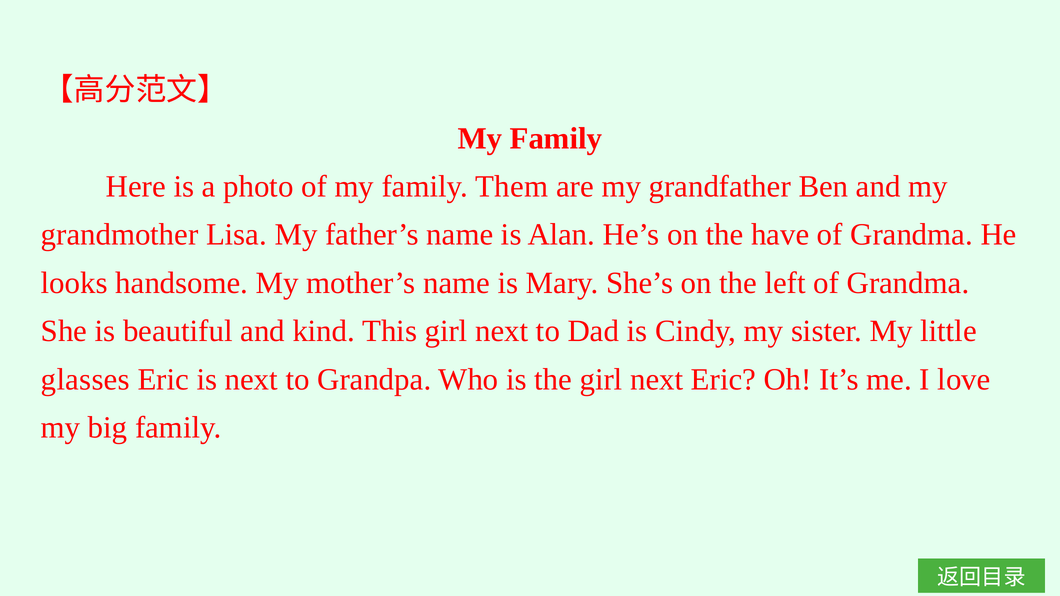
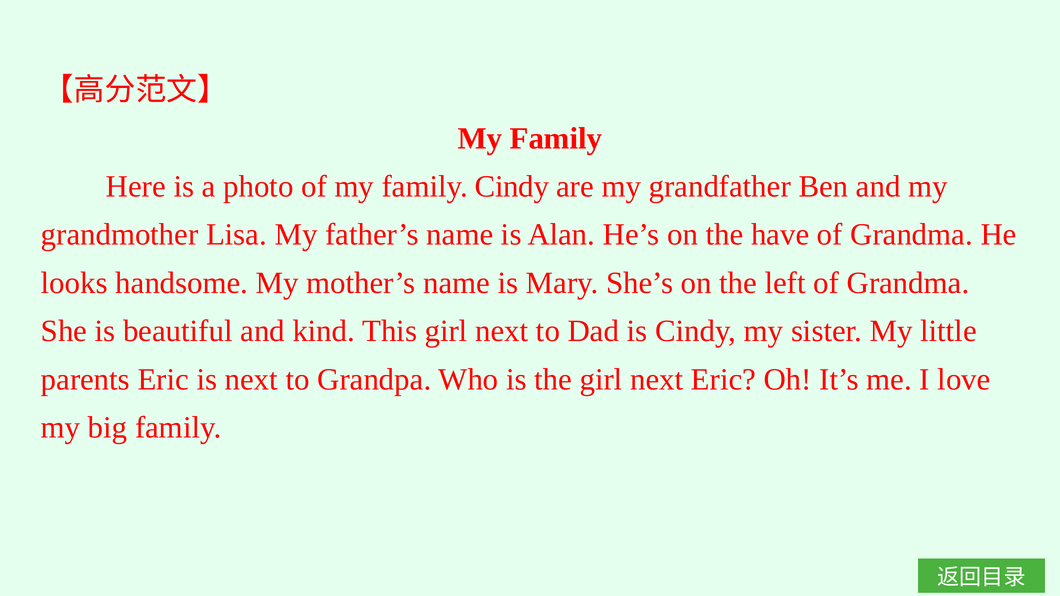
family Them: Them -> Cindy (512, 187)
glasses: glasses -> parents (85, 380)
